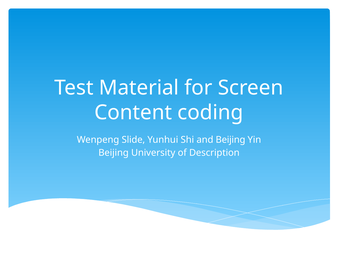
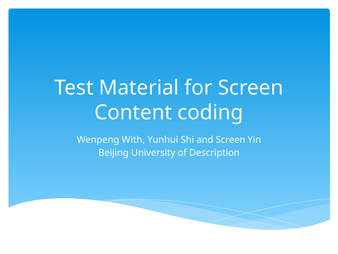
Slide: Slide -> With (133, 139)
and Beijing: Beijing -> Screen (231, 139)
